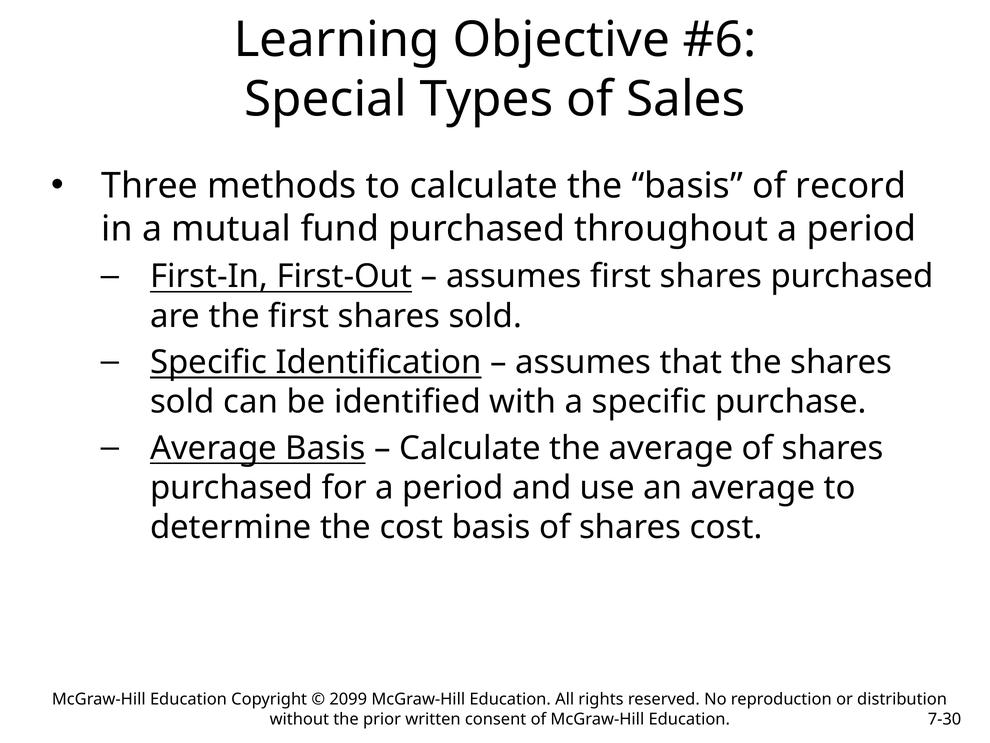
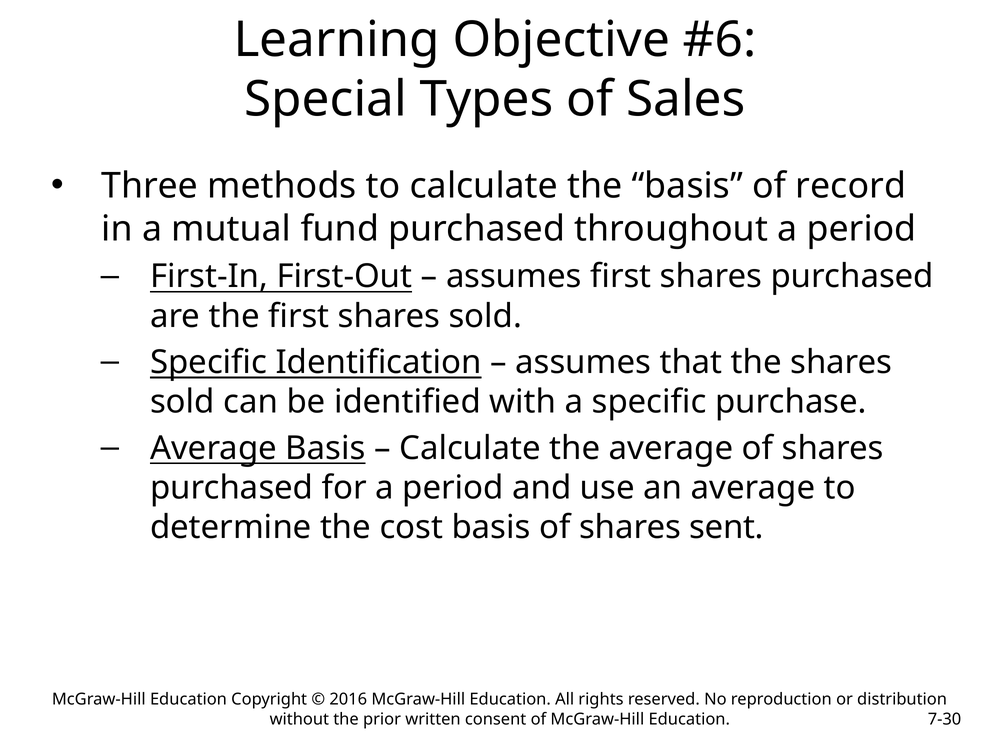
shares cost: cost -> sent (726, 527)
2099: 2099 -> 2016 (348, 699)
